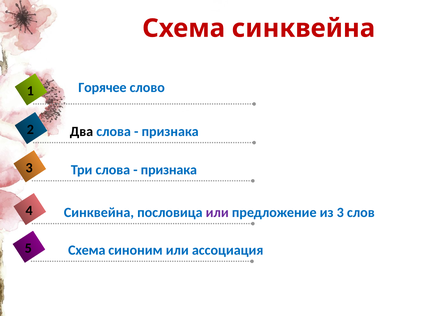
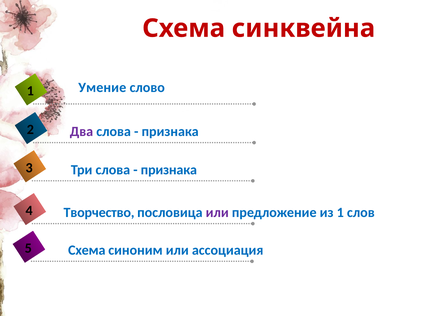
Горячее: Горячее -> Умение (102, 88)
Два colour: black -> purple (81, 131)
Синквейна: Синквейна -> Творчество (99, 212)
из 3: 3 -> 1 (340, 212)
